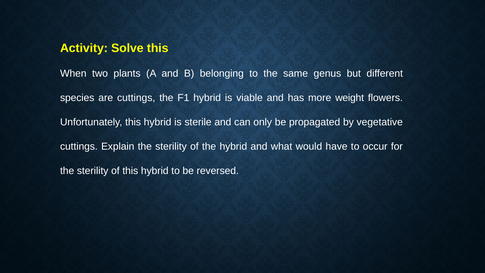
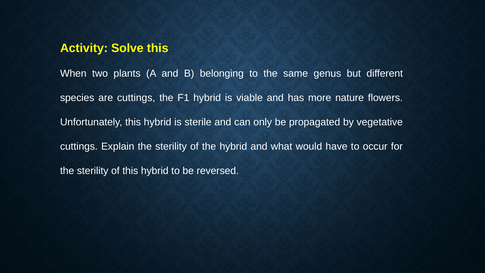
weight: weight -> nature (350, 98)
